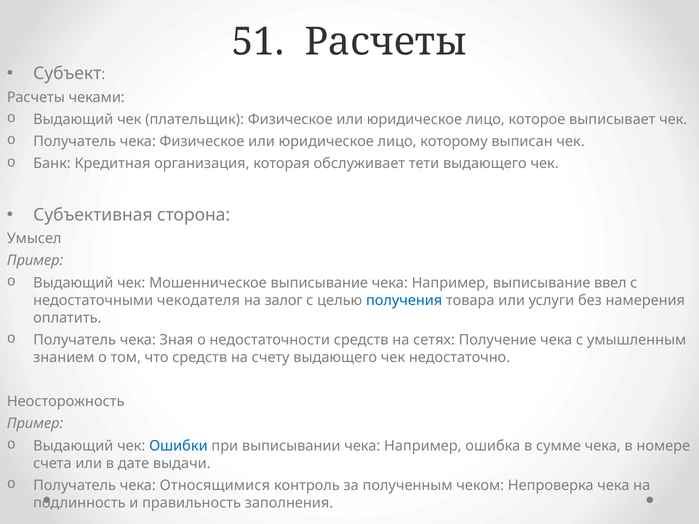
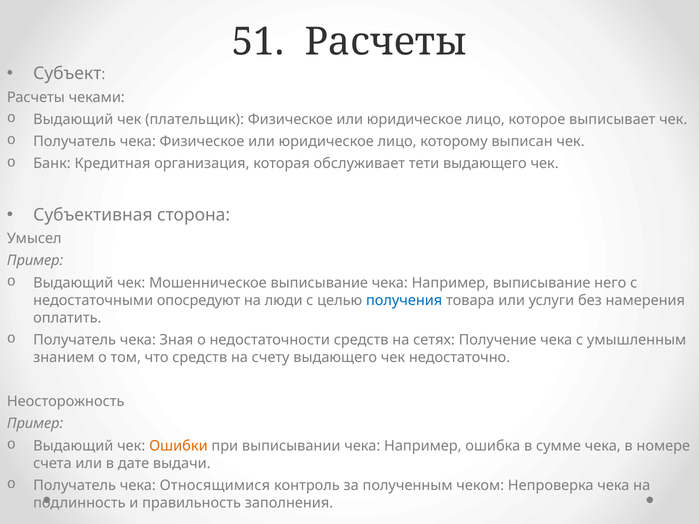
ввел: ввел -> него (610, 283)
чекодателя: чекодателя -> опосредуют (199, 300)
залог: залог -> люди (284, 300)
Ошибки colour: blue -> orange (178, 446)
